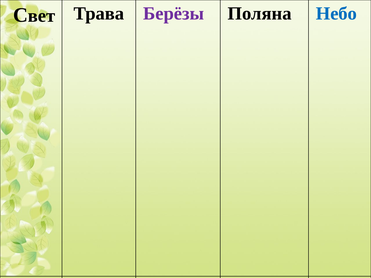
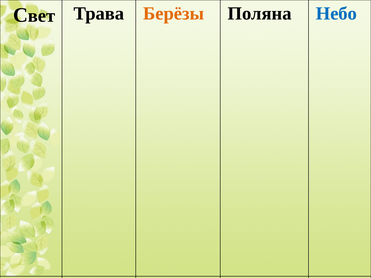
Берёзы colour: purple -> orange (174, 13)
